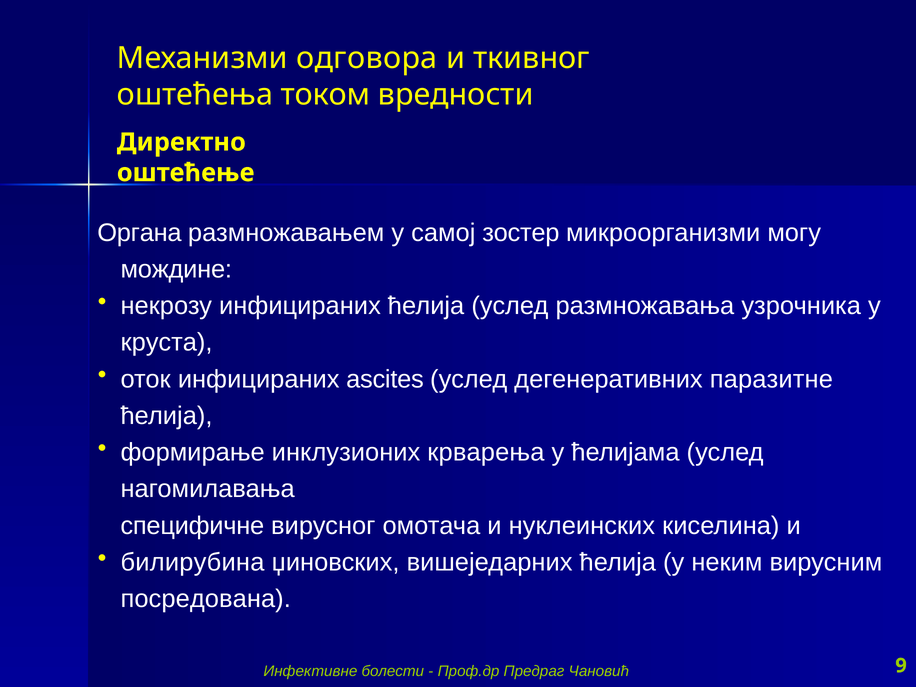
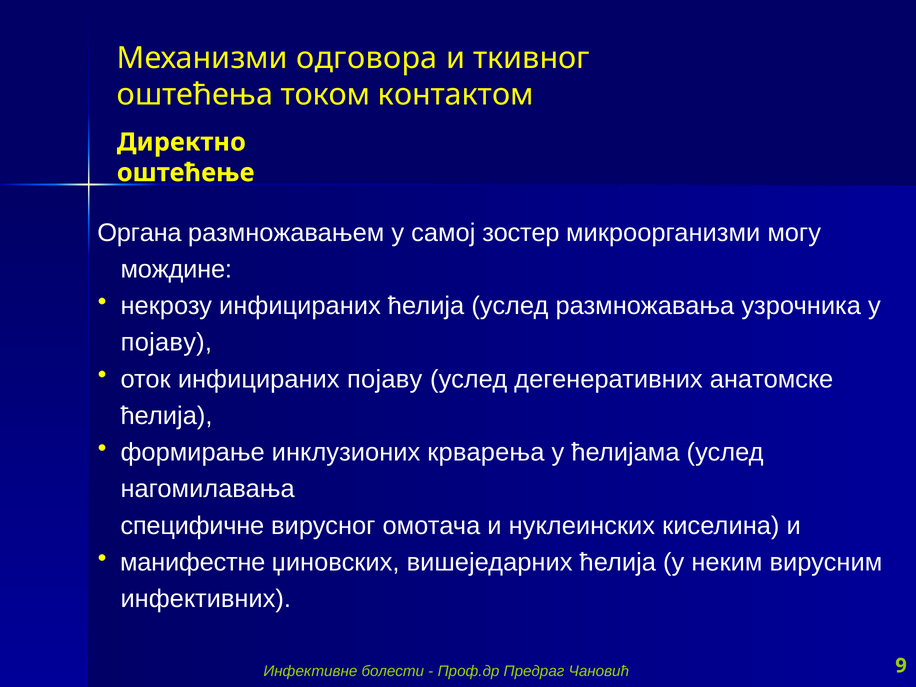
вредности: вредности -> контактом (456, 95)
круста: круста -> појаву (166, 343)
инфицираних ascites: ascites -> појаву (385, 379)
паразитне: паразитне -> анатомске (771, 379)
билирубина: билирубина -> манифестне (193, 562)
посредована: посредована -> инфективних (206, 599)
